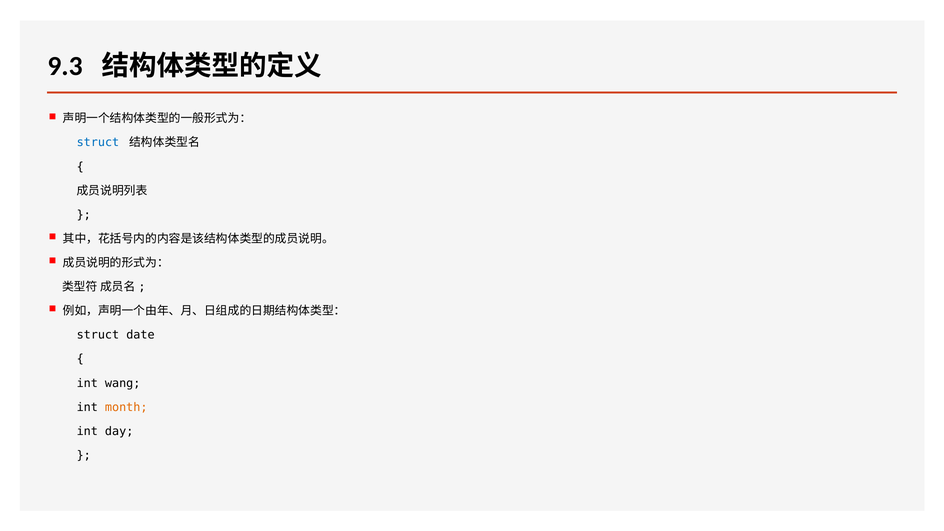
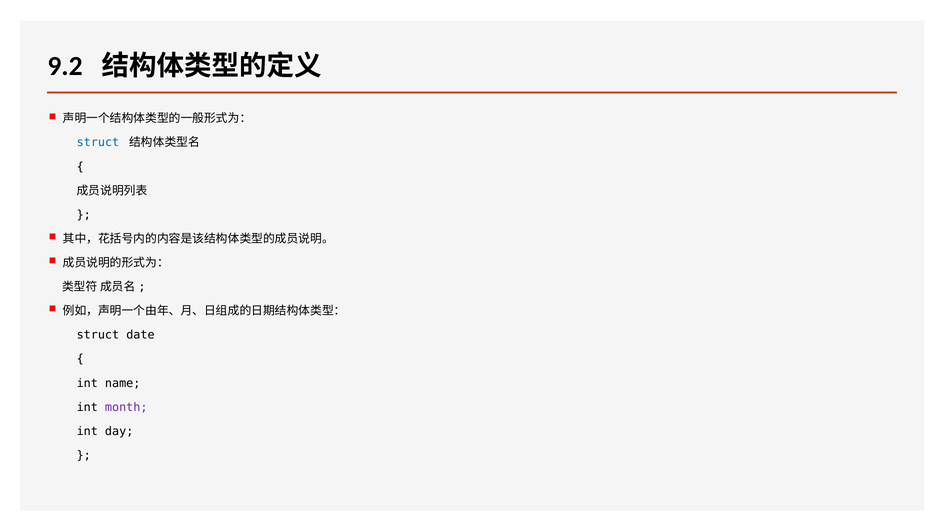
9.3: 9.3 -> 9.2 (65, 66)
wang: wang -> name (123, 383)
month colour: orange -> purple (126, 407)
